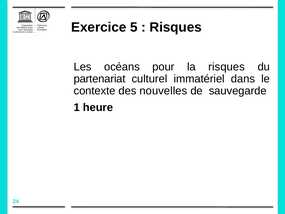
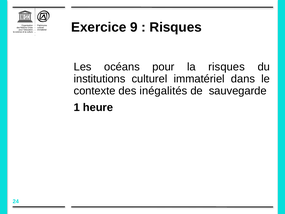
5: 5 -> 9 (134, 27)
partenariat: partenariat -> institutions (100, 79)
nouvelles: nouvelles -> inégalités (163, 91)
